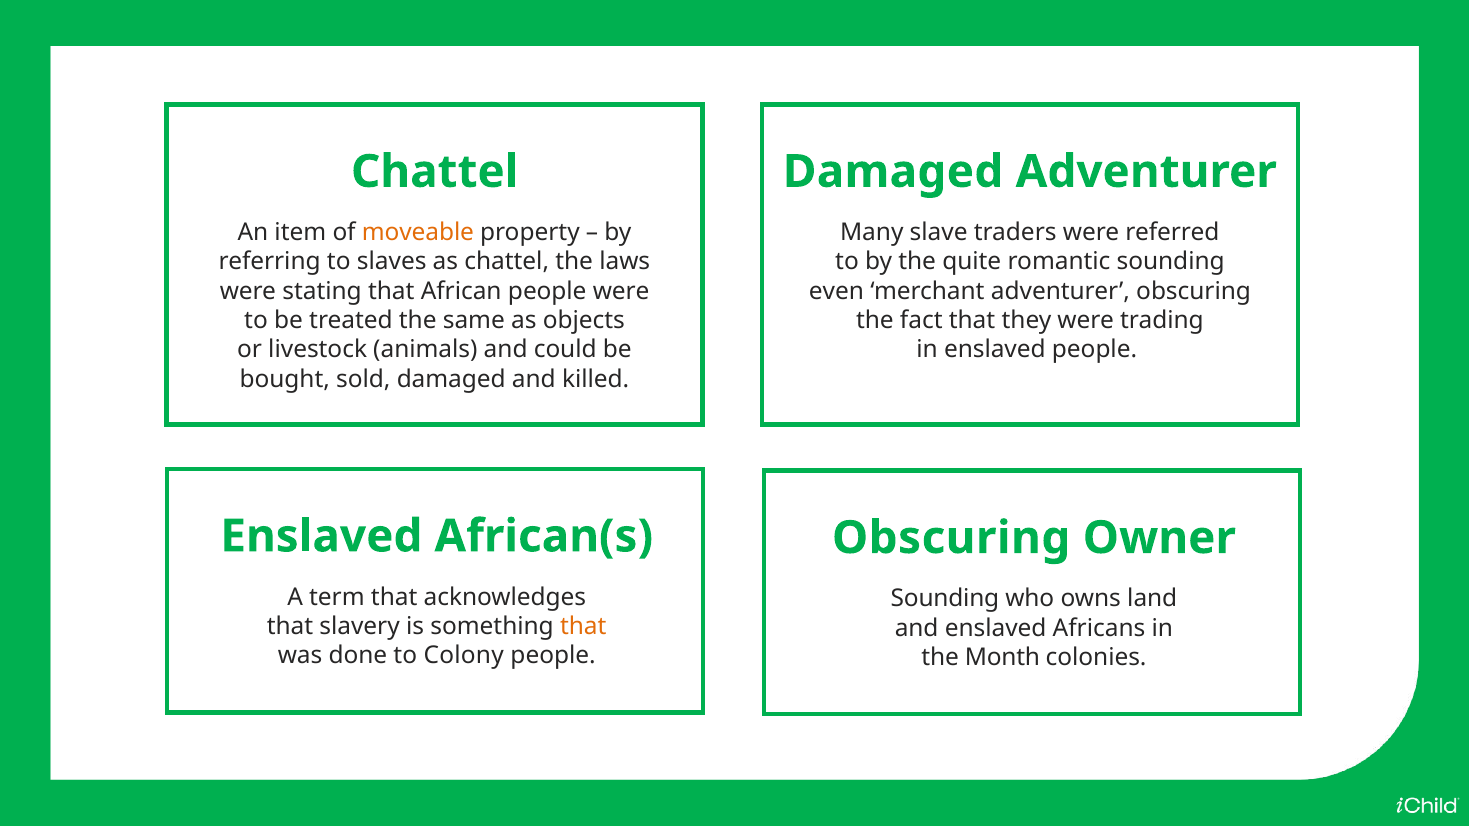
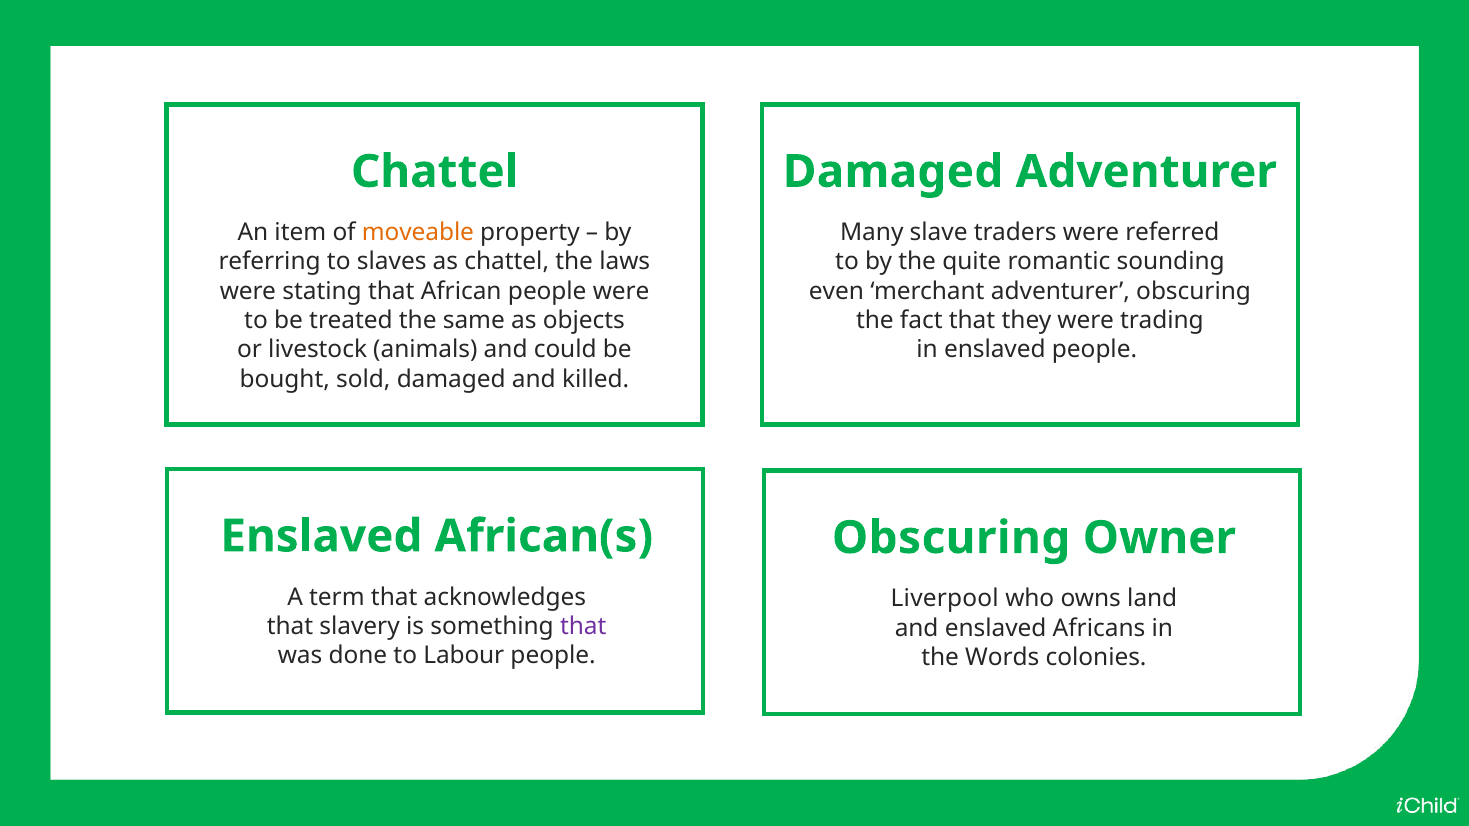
Sounding: Sounding -> Liverpool (945, 599)
that colour: orange -> purple (583, 627)
Colony: Colony -> Labour (464, 656)
Month: Month -> Words (1002, 658)
